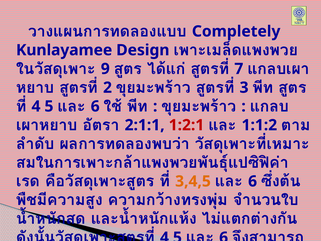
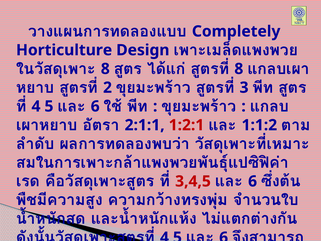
Kunlayamee: Kunlayamee -> Horticulture (64, 50)
9: 9 -> 8 (105, 69)
7: 7 -> 8 (239, 69)
3,4,5 colour: orange -> red (193, 181)
